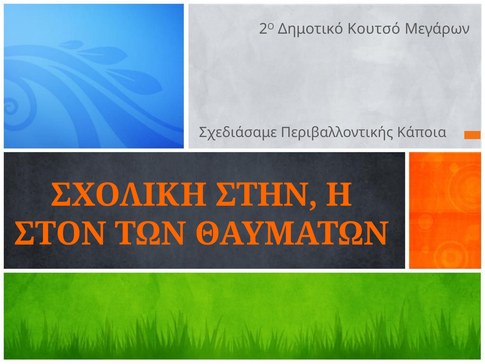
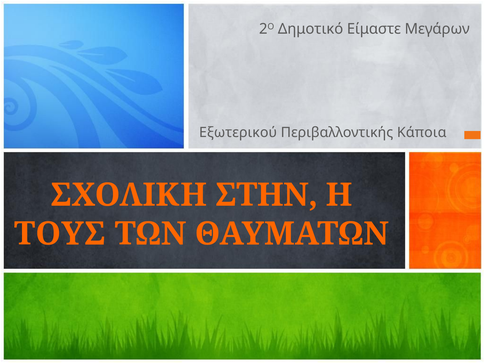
Κουτσό: Κουτσό -> Είμαστε (374, 29)
Σχεδιάσαμε: Σχεδιάσαμε -> Εξωτερικού (238, 132)
ΣΤΟΝ: ΣΤΟΝ -> ΤΟΥΣ (60, 234)
